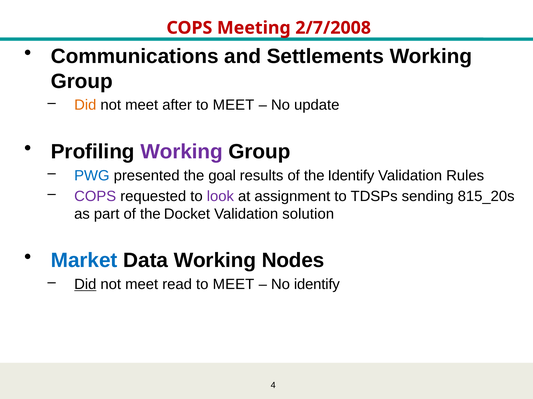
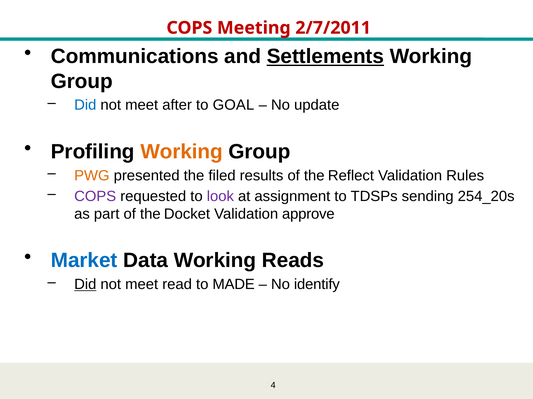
2/7/2008: 2/7/2008 -> 2/7/2011 (333, 28)
Settlements underline: none -> present (325, 57)
Did colour: orange -> blue (85, 105)
MEET: MEET -> GOAL (233, 105)
Working colour: purple -> orange (182, 152)
PWG colour: blue -> orange (92, 176)
goal: goal -> filed (222, 176)
the Identify: Identify -> Reflect (351, 176)
815_20s: 815_20s -> 254_20s (486, 197)
solution: solution -> approve (308, 214)
Nodes: Nodes -> Reads (293, 261)
MEET: MEET -> MADE (234, 285)
